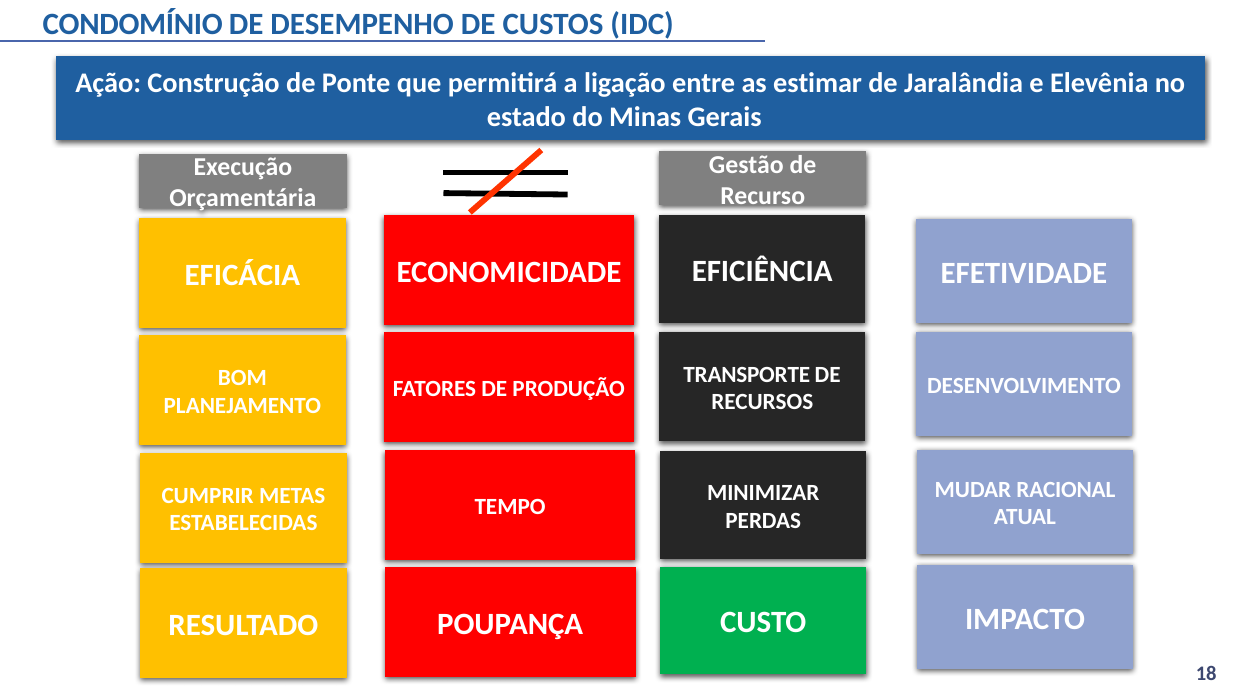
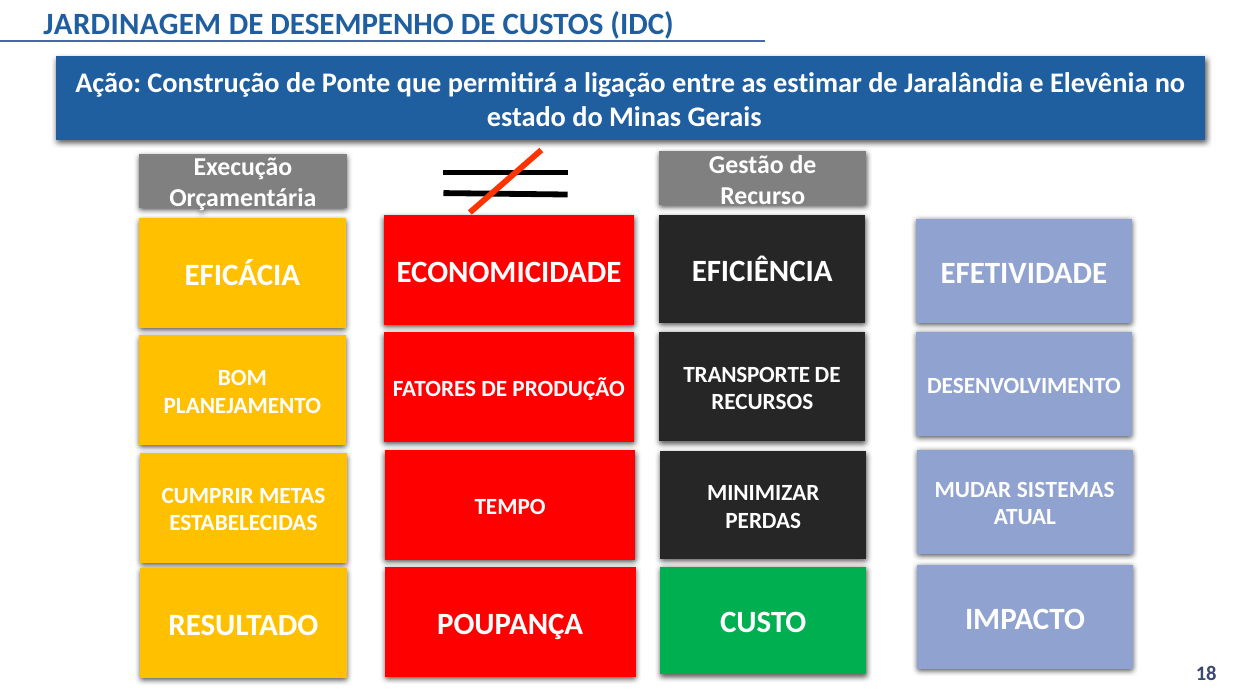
CONDOMÍNIO: CONDOMÍNIO -> JARDINAGEM (132, 25)
RACIONAL: RACIONAL -> SISTEMAS (1066, 490)
